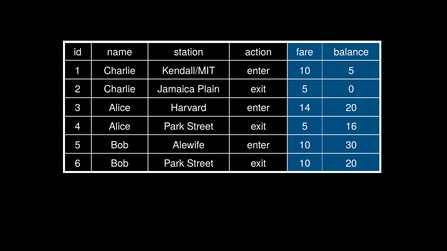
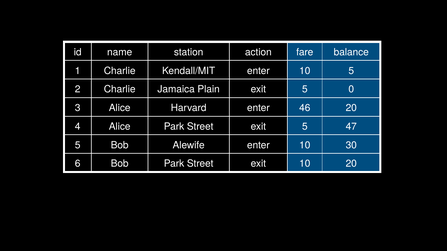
14: 14 -> 46 (305, 108)
16: 16 -> 47 (351, 127)
